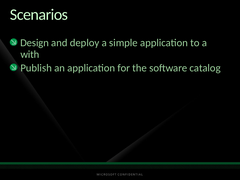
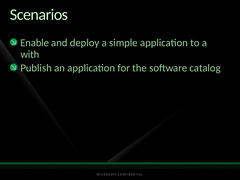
Design: Design -> Enable (35, 43)
